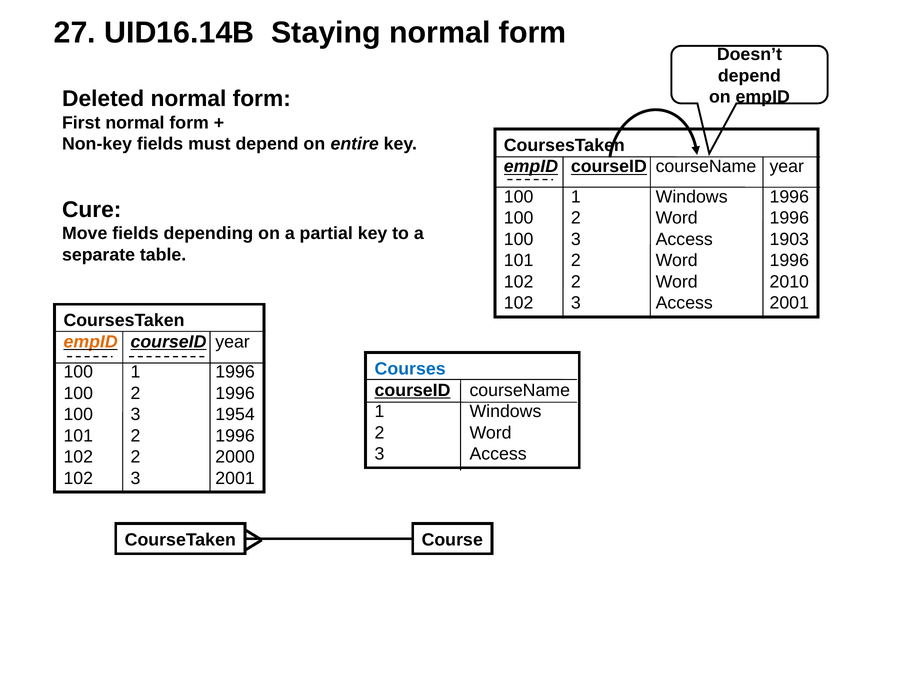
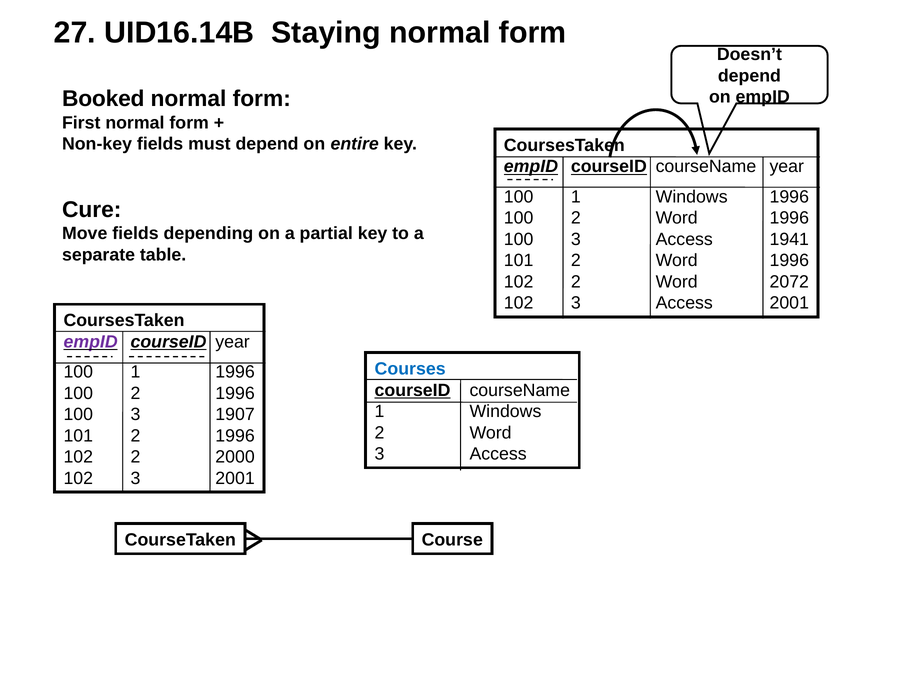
Deleted: Deleted -> Booked (103, 99)
1903: 1903 -> 1941 (789, 239)
2010: 2010 -> 2072 (789, 282)
empID colour: orange -> purple (91, 342)
1954: 1954 -> 1907 (235, 415)
